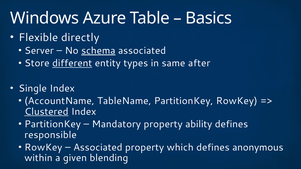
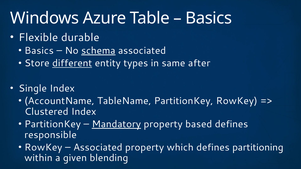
directly: directly -> durable (80, 37)
Server: Server -> Basics (39, 51)
Clustered underline: present -> none (46, 112)
Mandatory underline: none -> present (116, 124)
ability: ability -> based (199, 124)
anonymous: anonymous -> partitioning (258, 148)
